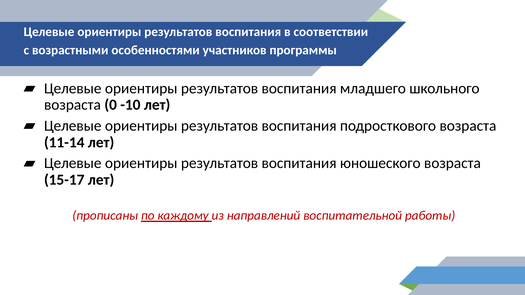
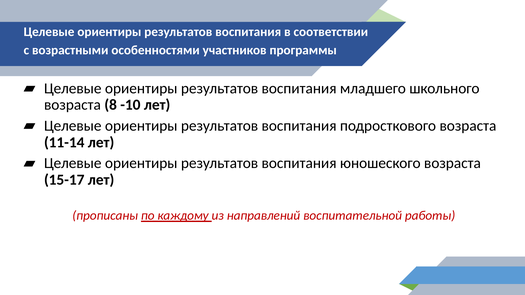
0: 0 -> 8 (111, 105)
